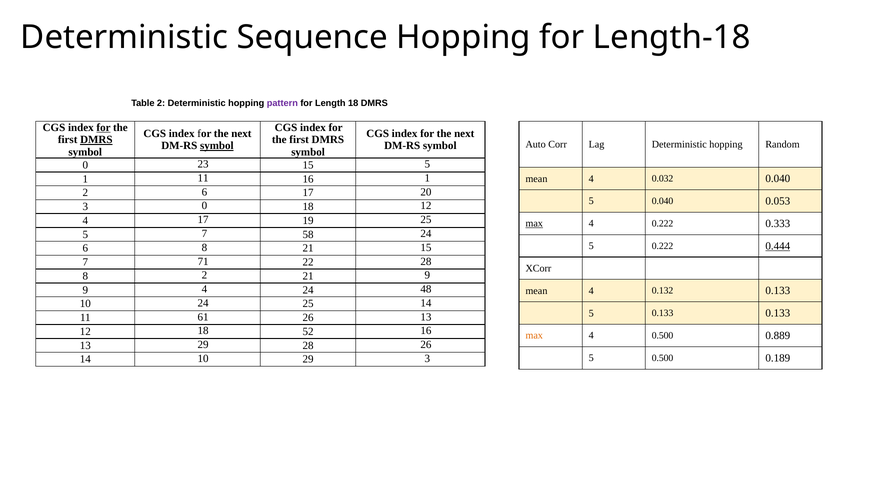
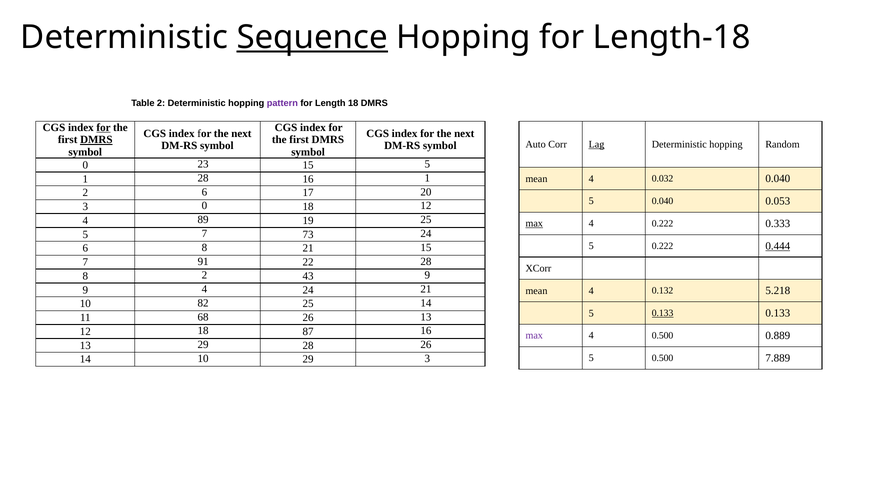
Sequence underline: none -> present (312, 37)
Lag underline: none -> present (596, 144)
symbol underline: present -> none (217, 146)
1 11: 11 -> 28 (203, 178)
4 17: 17 -> 89 (203, 220)
58: 58 -> 73 (308, 234)
71: 71 -> 91 (203, 261)
2 21: 21 -> 43 (308, 276)
24 48: 48 -> 21 (426, 289)
0.132 0.133: 0.133 -> 5.218 (778, 291)
10 24: 24 -> 82 (203, 303)
0.133 underline: none -> present (663, 313)
61: 61 -> 68 (203, 317)
52: 52 -> 87 (308, 332)
max colour: orange -> purple (534, 336)
0.189: 0.189 -> 7.889 (778, 358)
